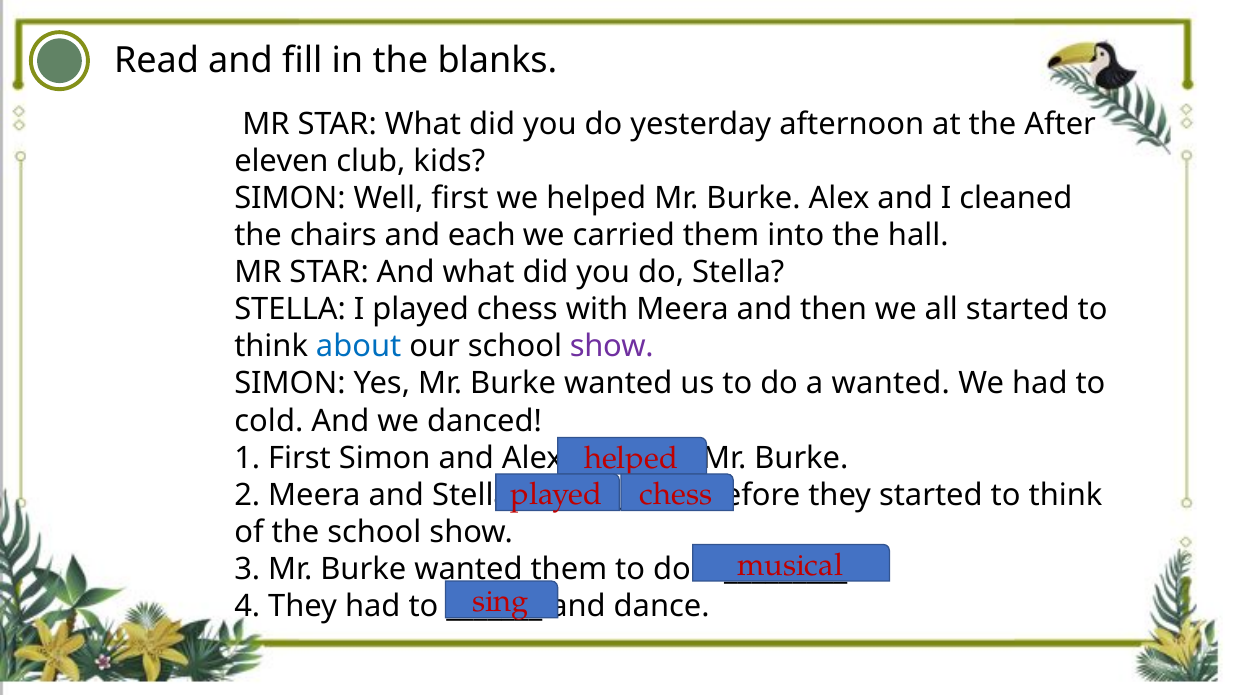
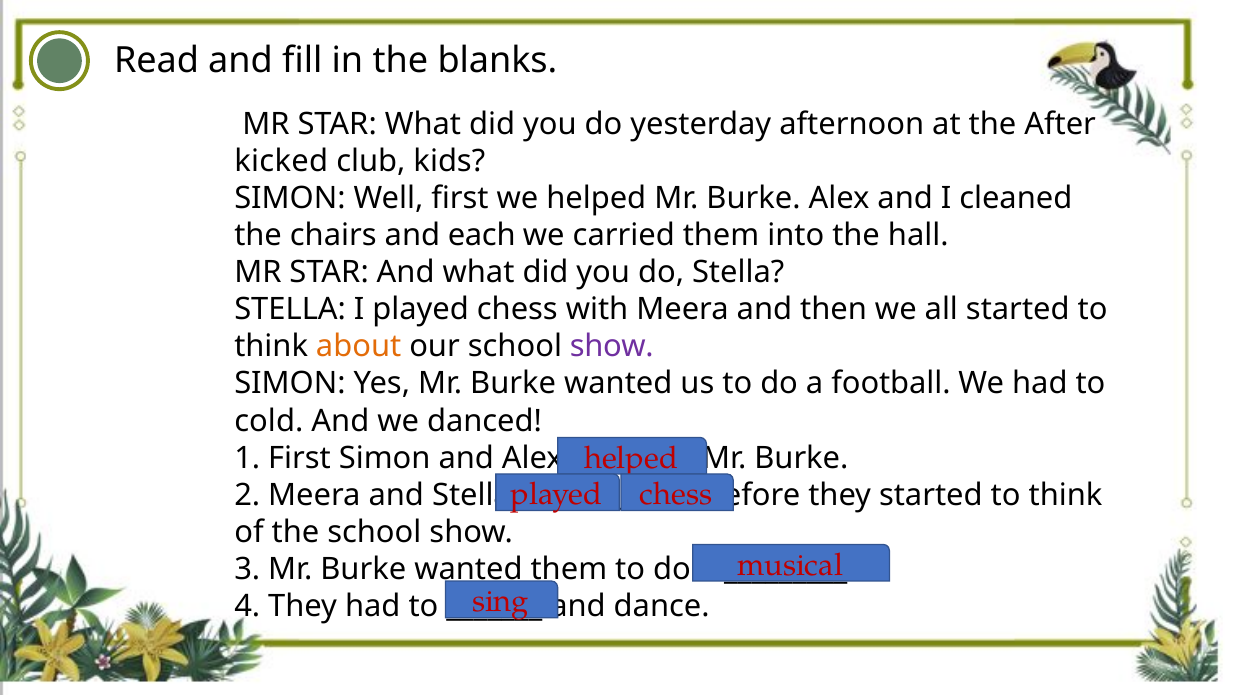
eleven: eleven -> kicked (281, 161)
about colour: blue -> orange (359, 347)
a wanted: wanted -> football (891, 384)
